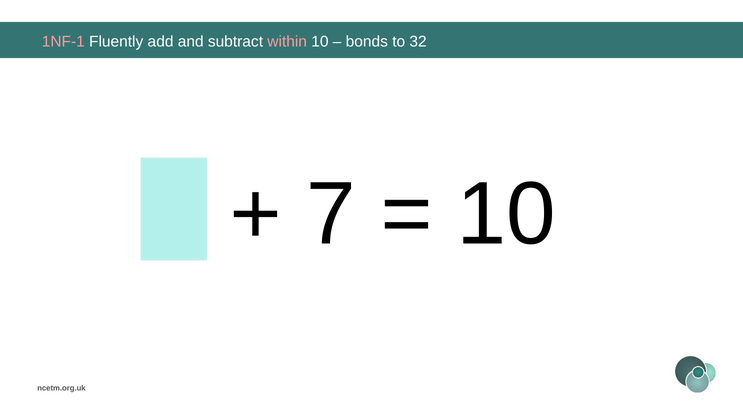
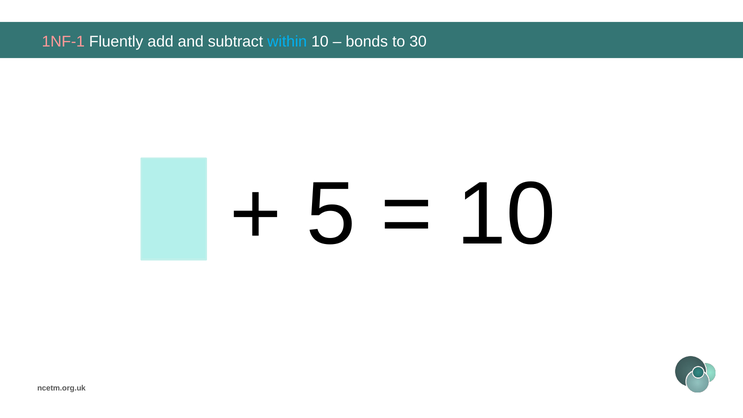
within colour: pink -> light blue (287, 41)
32: 32 -> 30 (418, 41)
7: 7 -> 5 (331, 214)
